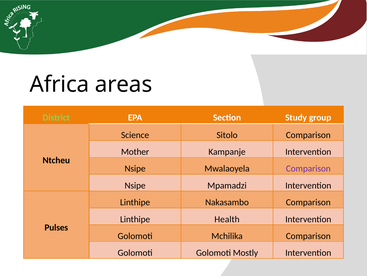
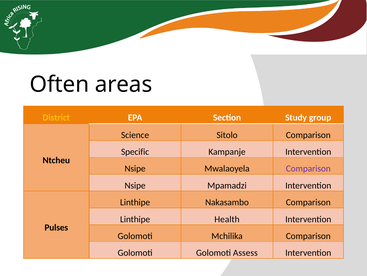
Africa: Africa -> Often (59, 84)
District colour: light green -> yellow (56, 117)
Mother: Mother -> Specific (135, 151)
Mostly: Mostly -> Assess (245, 252)
